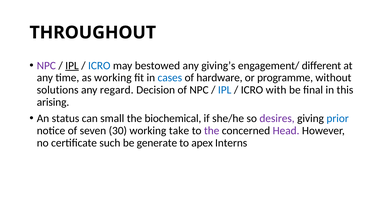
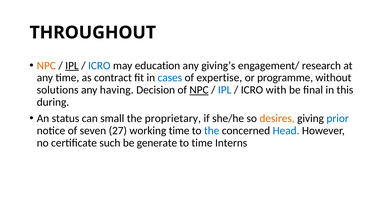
NPC colour: purple -> orange (46, 65)
bestowed: bestowed -> education (157, 65)
different: different -> research (321, 65)
as working: working -> contract (113, 78)
hardware: hardware -> expertise (219, 78)
regard: regard -> having (117, 90)
NPC underline: none -> present (199, 90)
arising: arising -> during (53, 102)
biochemical: biochemical -> proprietary (173, 118)
desires colour: purple -> orange (277, 118)
30: 30 -> 27 (118, 130)
working take: take -> time (179, 130)
the colour: purple -> blue (212, 130)
Head colour: purple -> blue (286, 130)
to apex: apex -> time (202, 143)
